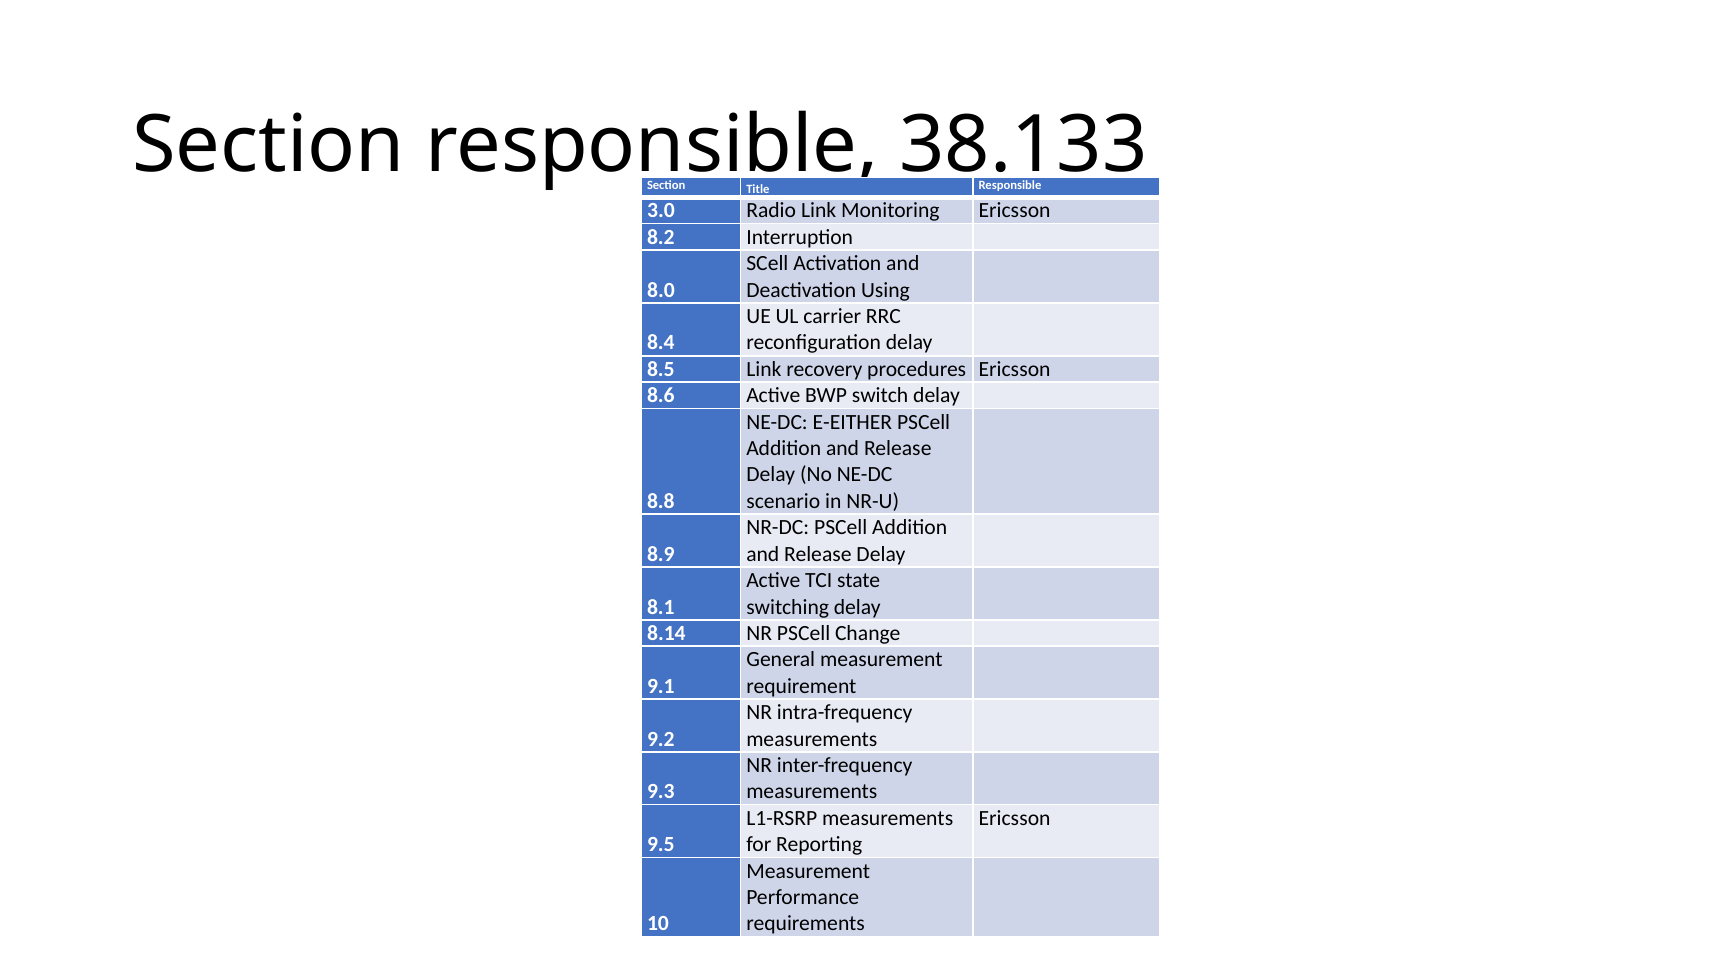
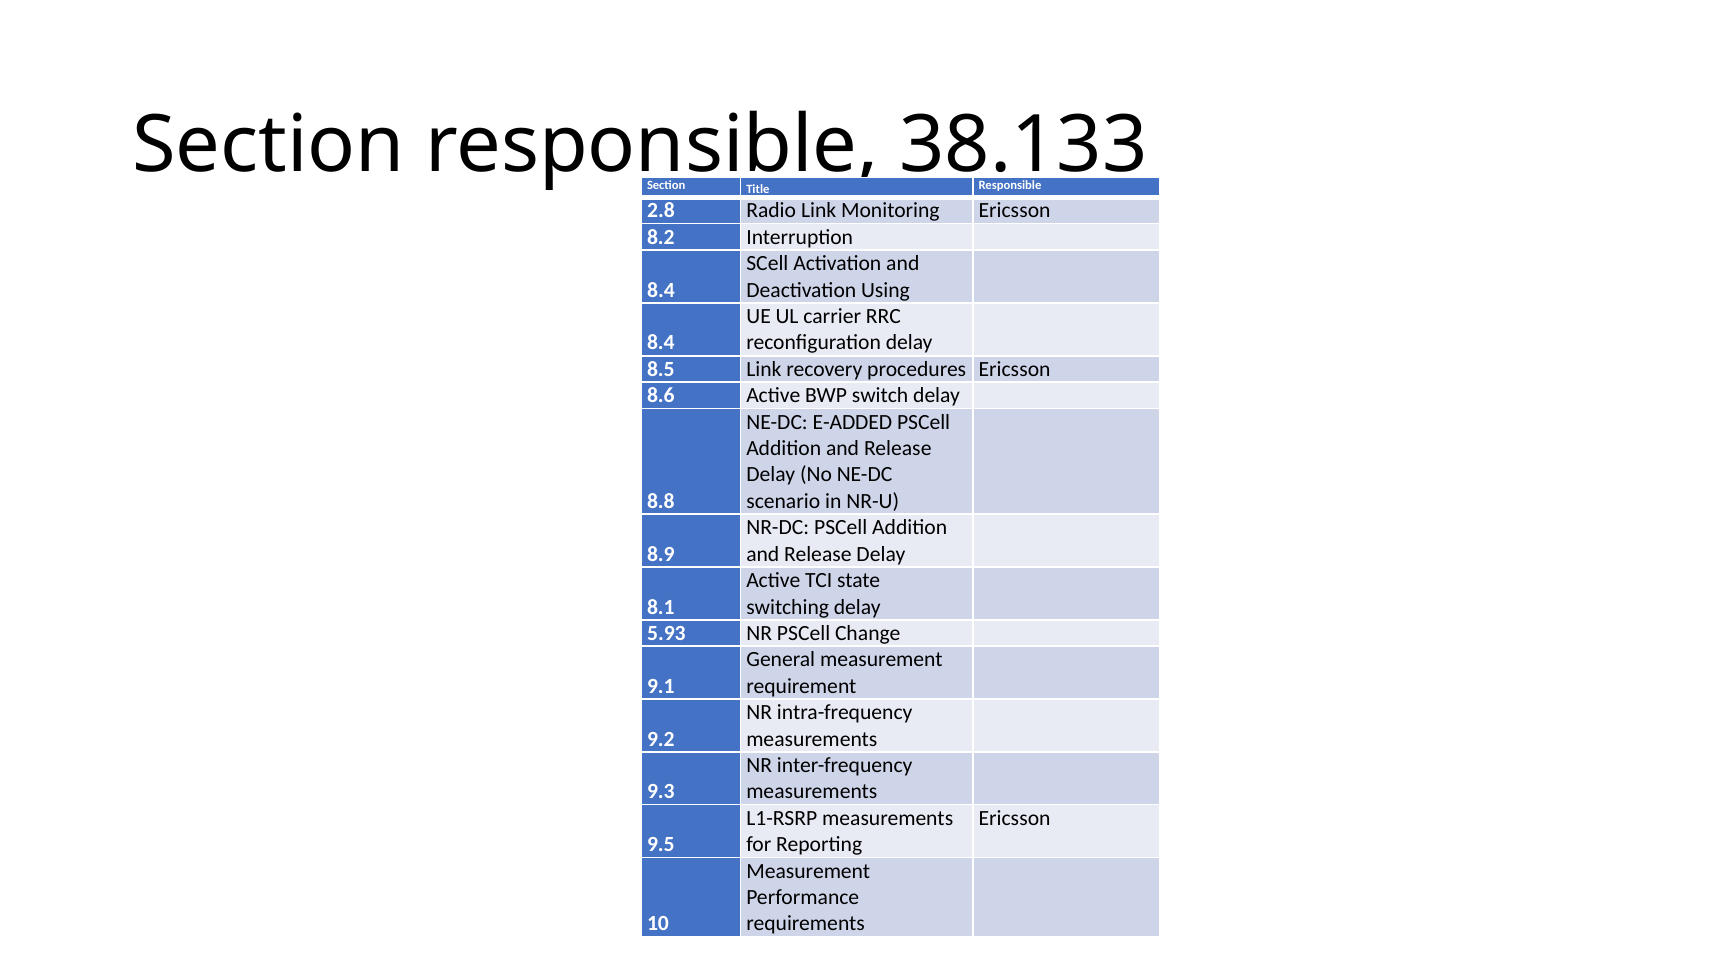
3.0: 3.0 -> 2.8 (661, 211)
8.0: 8.0 -> 8.4 (661, 290)
E-EITHER: E-EITHER -> E-ADDED (852, 422)
8.14: 8.14 -> 5.93 (666, 633)
